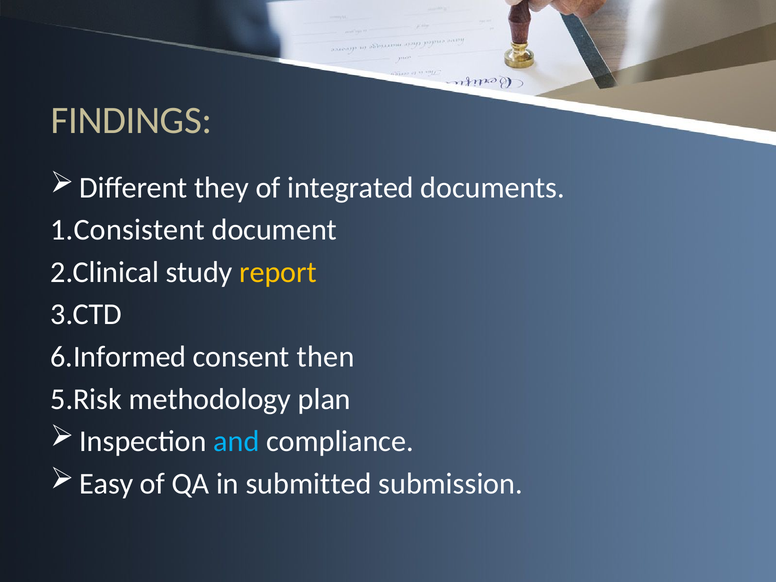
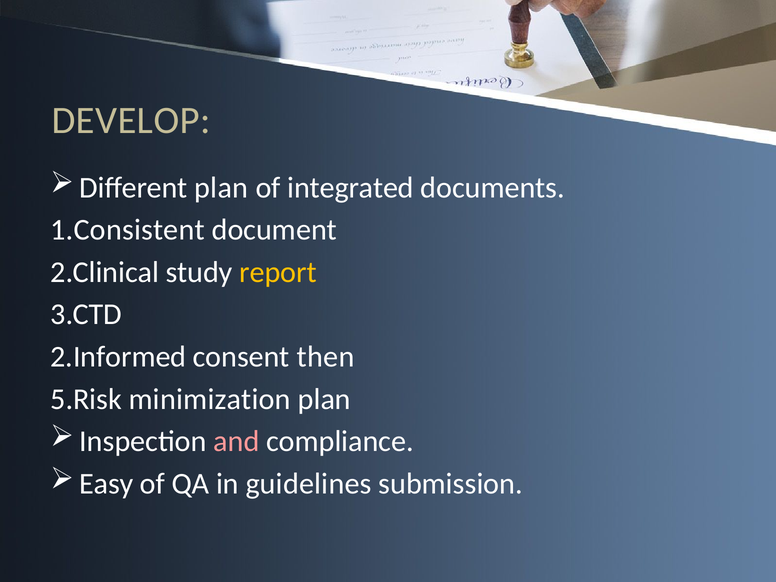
FINDINGS: FINDINGS -> DEVELOP (131, 120)
Different they: they -> plan (221, 188)
6.Informed: 6.Informed -> 2.Informed (118, 357)
methodology: methodology -> minimization (210, 399)
and colour: light blue -> pink (236, 441)
submitted: submitted -> guidelines (309, 484)
